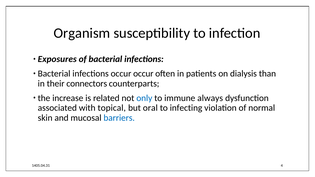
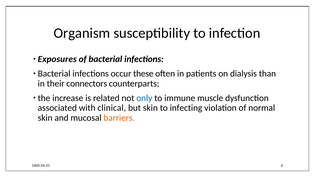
occur occur: occur -> these (143, 74)
always: always -> muscle (210, 98)
topical: topical -> clinical (112, 108)
but oral: oral -> skin (150, 108)
barriers colour: blue -> orange (119, 118)
